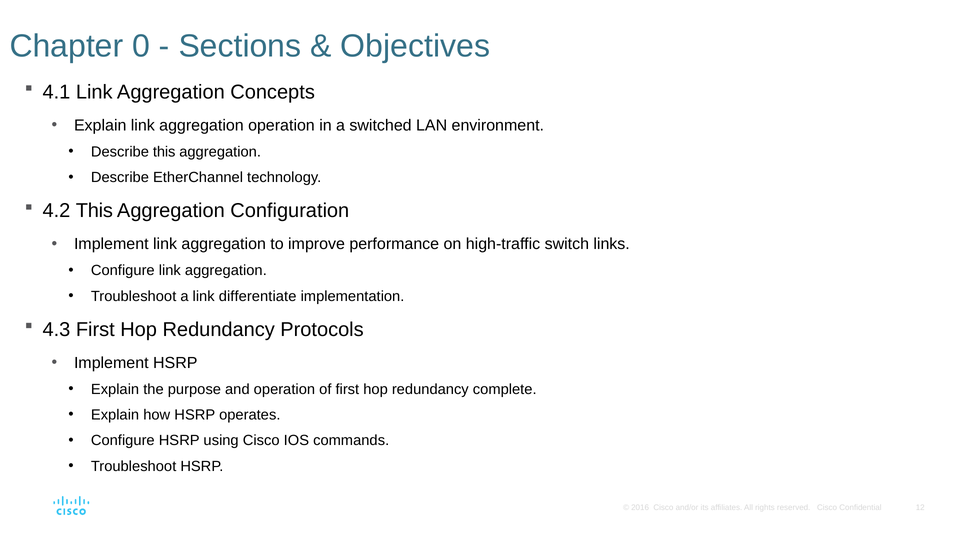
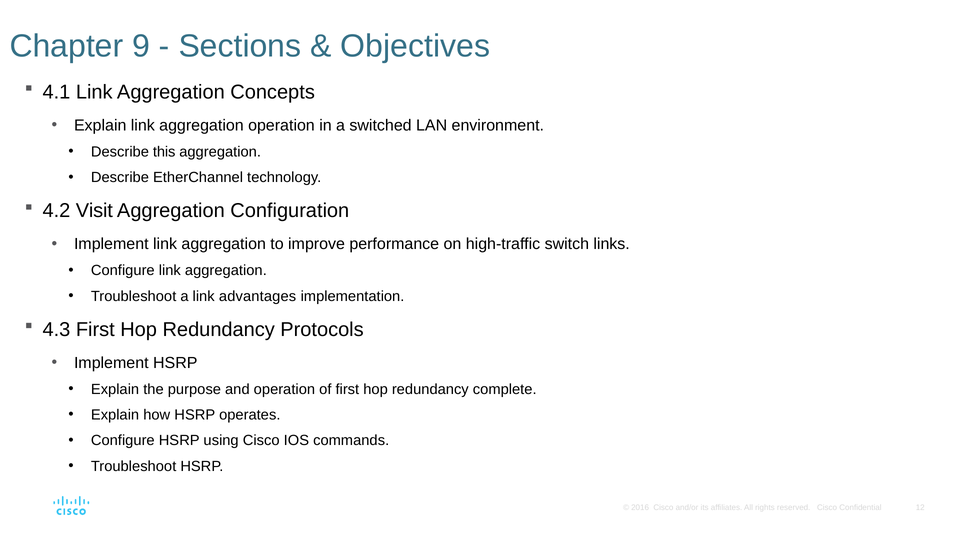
0: 0 -> 9 (141, 46)
4.2 This: This -> Visit (94, 211)
differentiate: differentiate -> advantages (258, 296)
